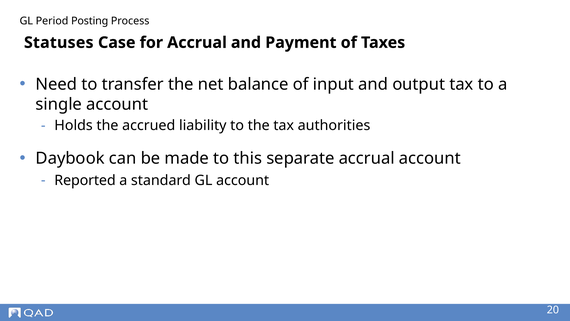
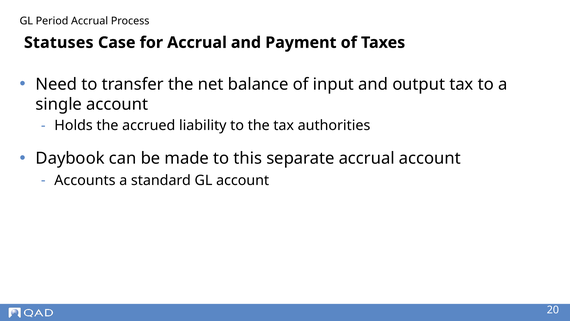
Period Posting: Posting -> Accrual (90, 21)
Reported: Reported -> Accounts (85, 180)
